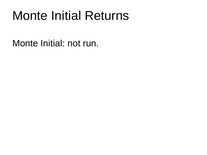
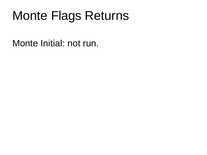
Initial: Initial -> Flags (66, 16)
